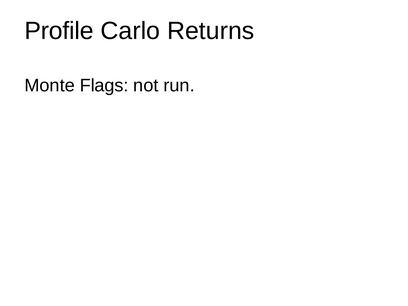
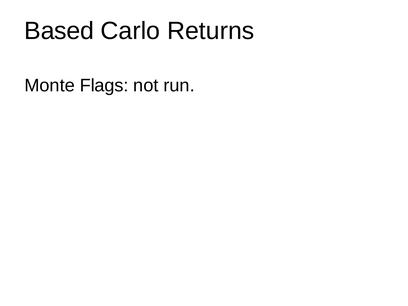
Profile: Profile -> Based (59, 31)
